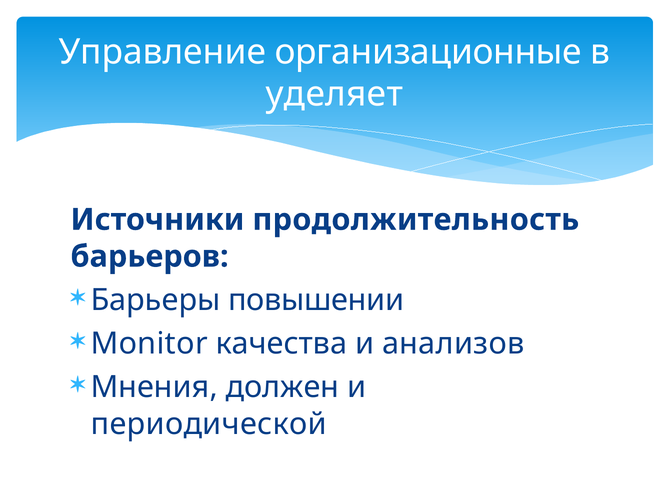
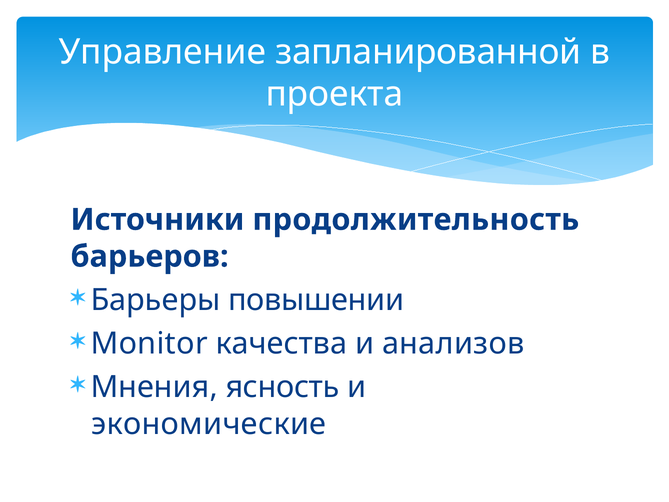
организационные: организационные -> запланированной (428, 52)
уделяет: уделяет -> проекта (334, 94)
должен: должен -> ясность (283, 387)
периодической: периодической -> экономические (209, 424)
